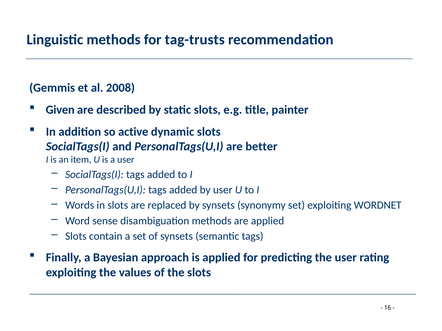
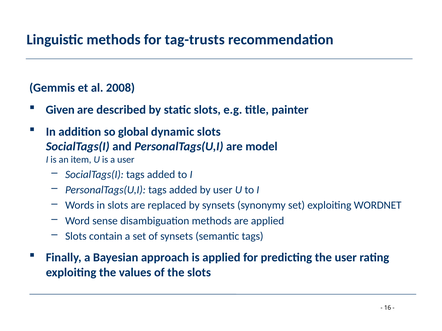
active: active -> global (133, 132)
better: better -> model (261, 147)
